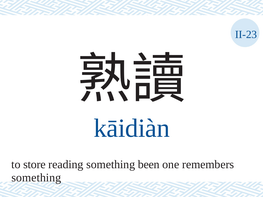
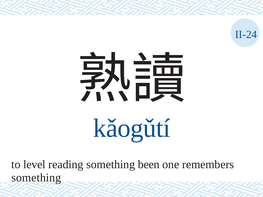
II-23: II-23 -> II-24 (246, 34)
kāidiàn: kāidiàn -> kǎogǔtí (132, 128)
store: store -> level (34, 165)
